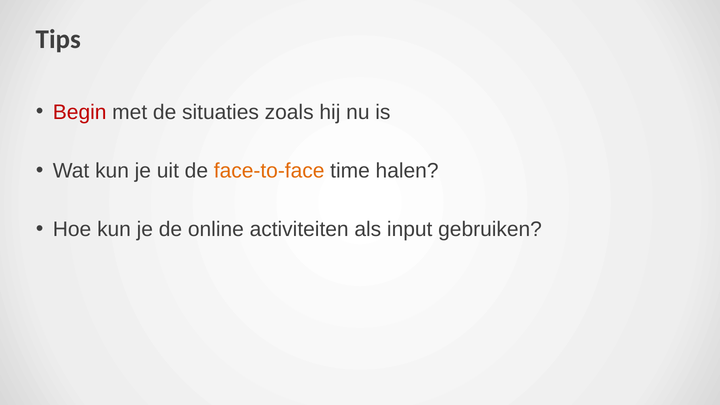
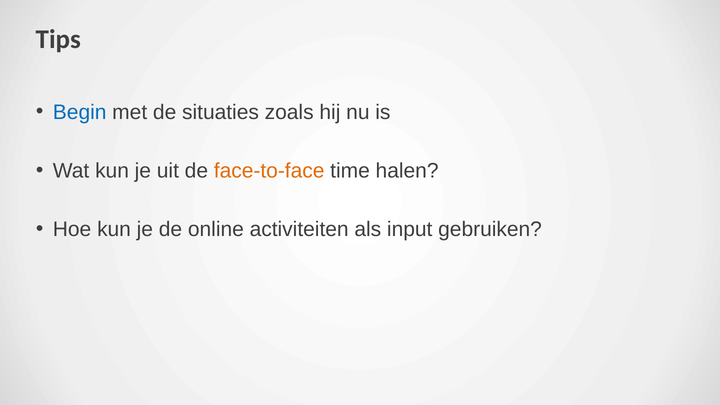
Begin colour: red -> blue (80, 112)
